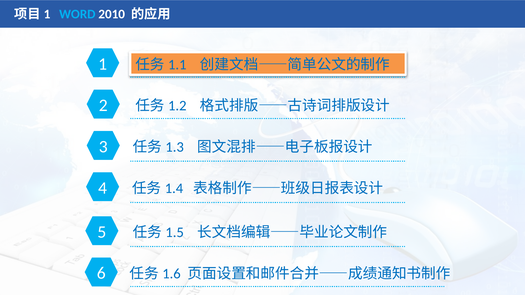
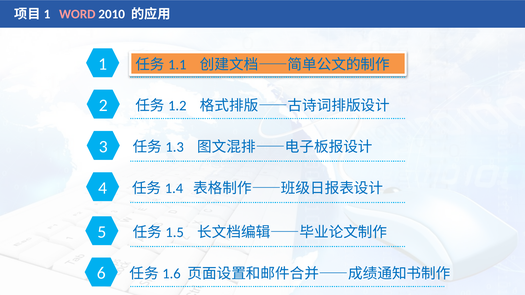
WORD colour: light blue -> pink (77, 14)
